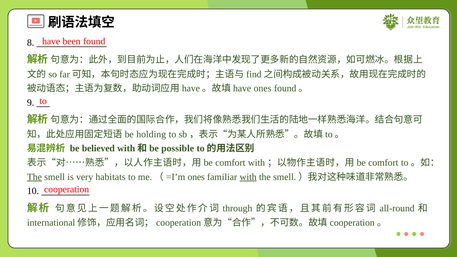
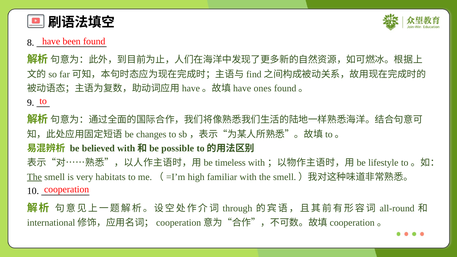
holding: holding -> changes (151, 134)
comfort: comfort -> timeless (230, 163)
comfort: comfort -> lifestyle (383, 163)
me.（=I’m ones: ones -> high (196, 177)
with underline: present -> none (248, 177)
